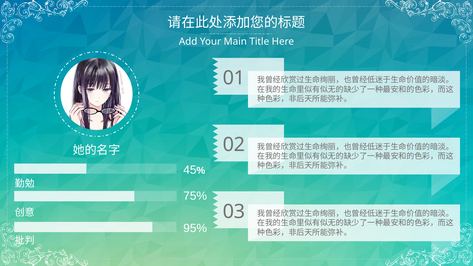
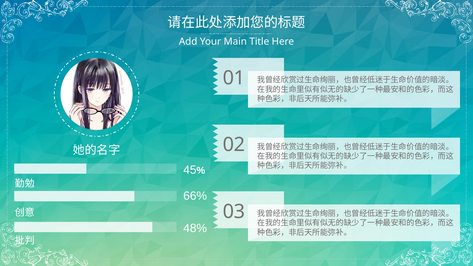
75%: 75% -> 66% (195, 196)
95%: 95% -> 48% (195, 228)
